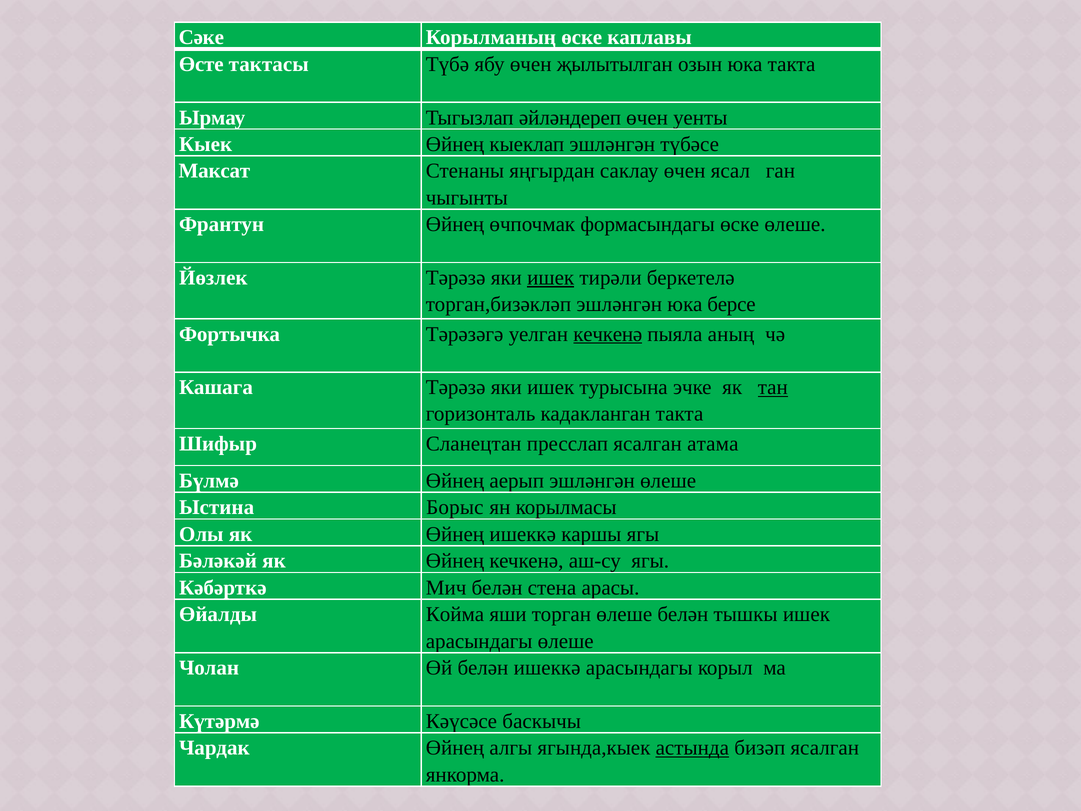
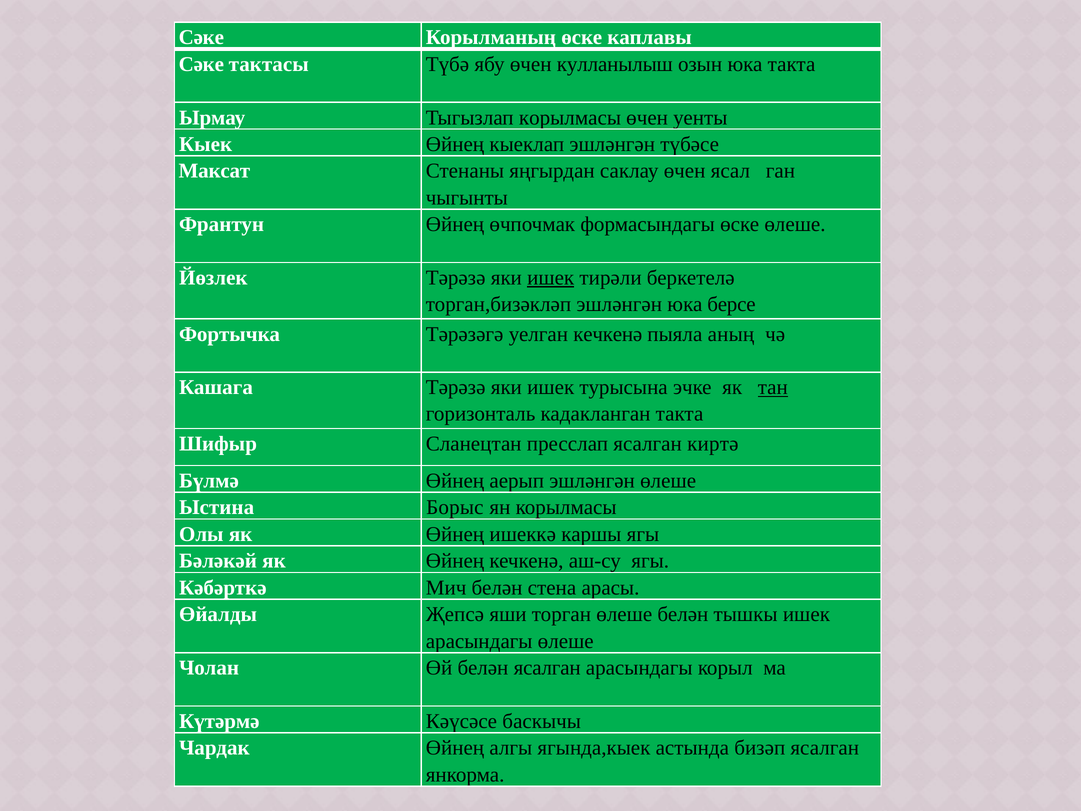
Өсте: Өсте -> Сәке (201, 64)
җылытылган: җылытылган -> кулланылыш (615, 64)
Тыгызлап әйләндереп: әйләндереп -> корылмасы (570, 118)
кечкенә underline: present -> none (608, 334)
атама: атама -> киртә (713, 444)
Койма: Койма -> Җепсә (455, 614)
белән ишеккә: ишеккә -> ясалган (547, 668)
астында underline: present -> none (692, 748)
